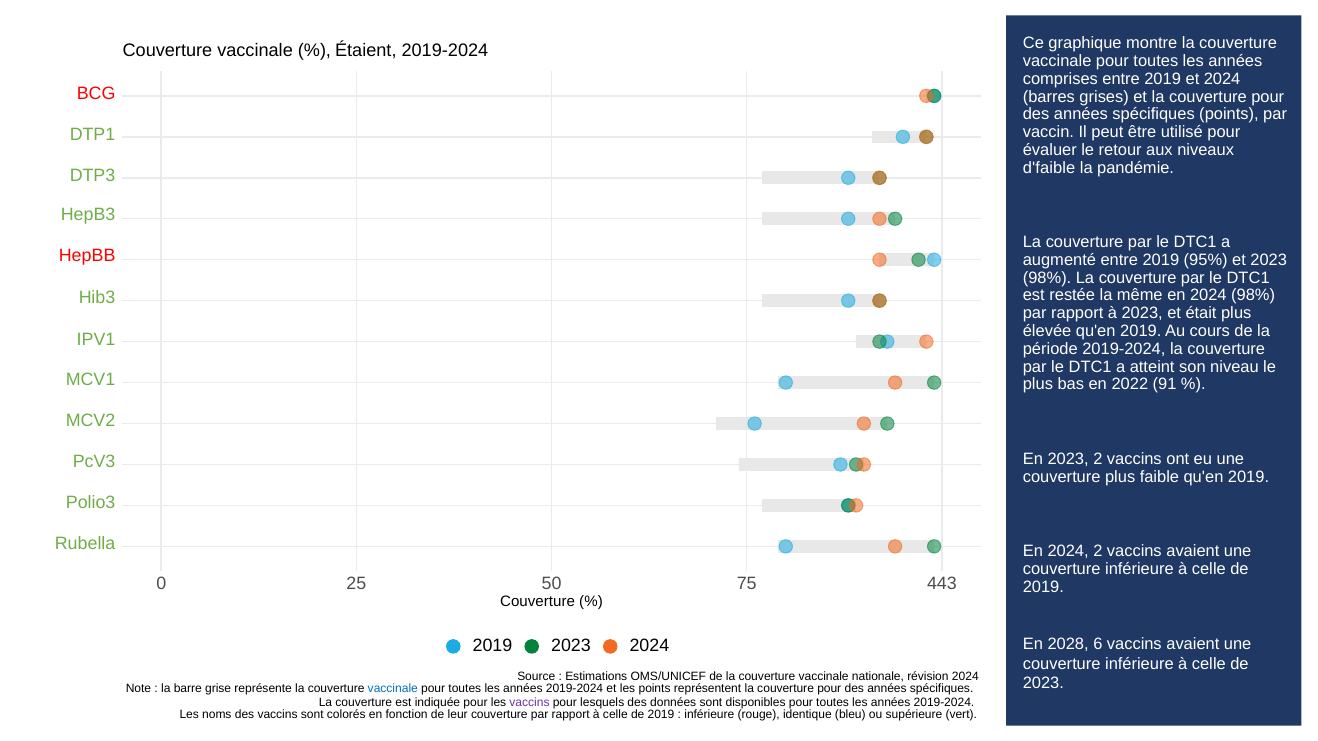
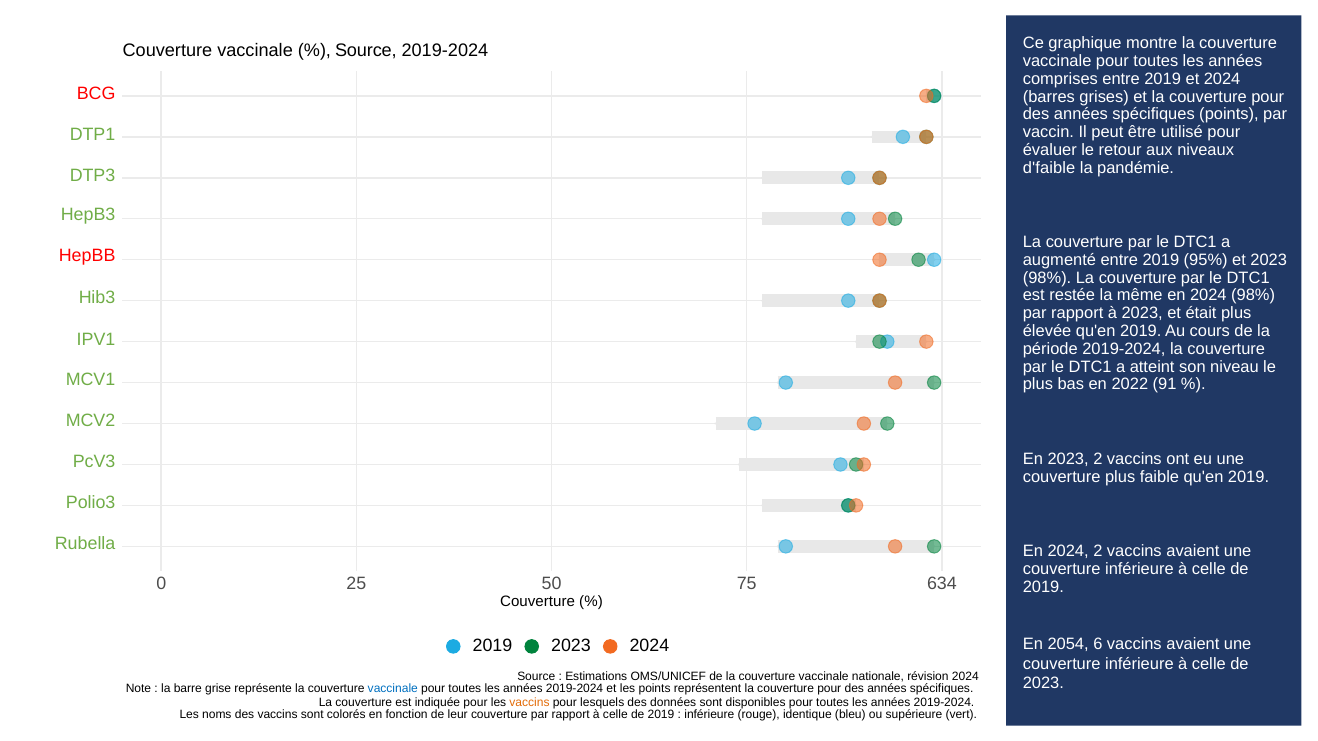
Étaient: Étaient -> Source (366, 51)
443: 443 -> 634 (942, 584)
2028: 2028 -> 2054 (1068, 644)
vaccins colour: purple -> orange (530, 702)
